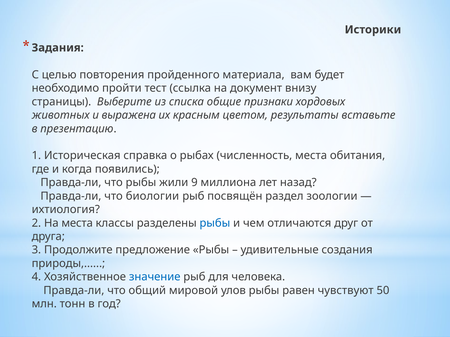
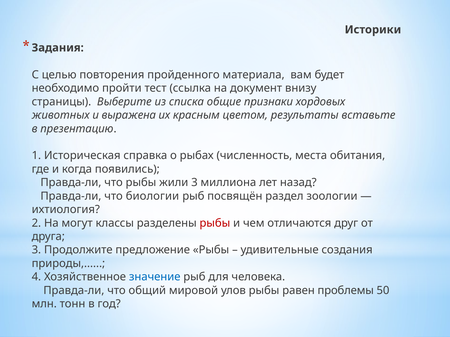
жили 9: 9 -> 3 (194, 183)
На места: места -> могут (77, 223)
рыбы colour: blue -> red (215, 223)
чувствуют: чувствуют -> проблемы (346, 291)
